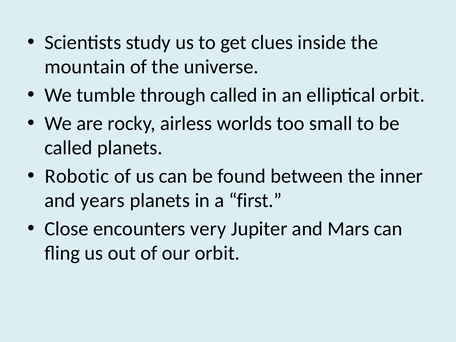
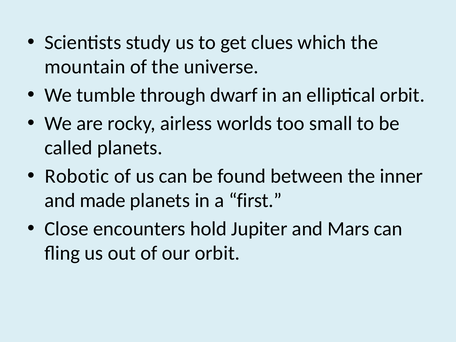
inside: inside -> which (322, 42)
through called: called -> dwarf (234, 95)
years: years -> made (103, 201)
very: very -> hold (208, 229)
